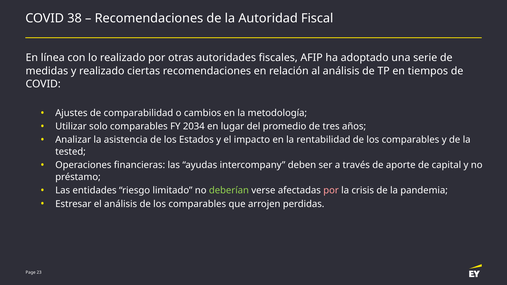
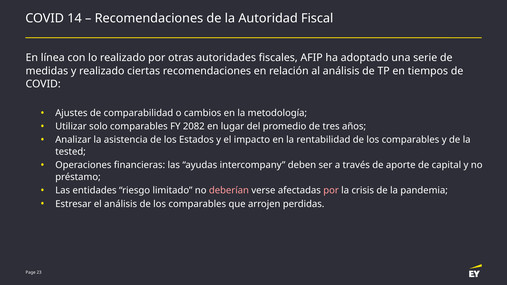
38: 38 -> 14 (75, 18)
2034: 2034 -> 2082 (194, 126)
deberían colour: light green -> pink (229, 191)
